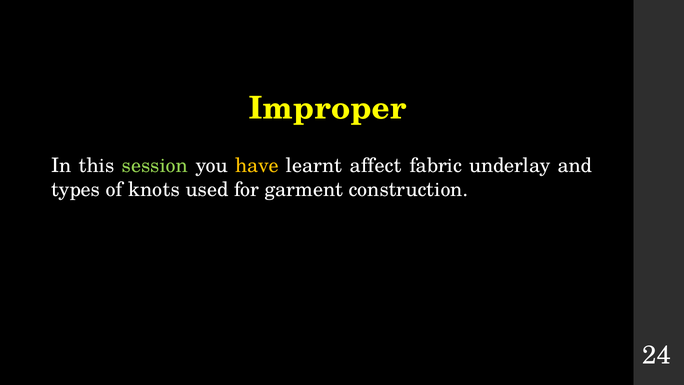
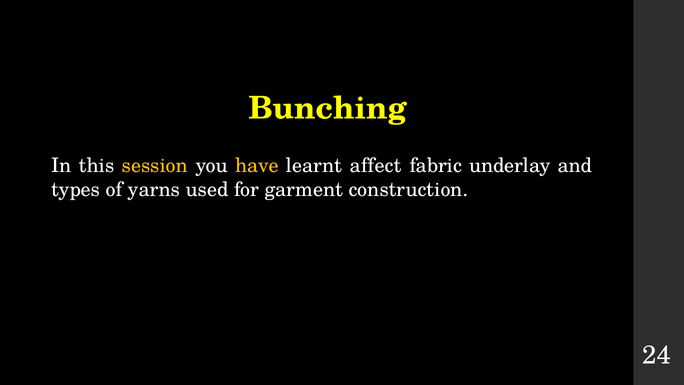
Improper: Improper -> Bunching (328, 108)
session colour: light green -> yellow (155, 165)
knots: knots -> yarns (154, 189)
